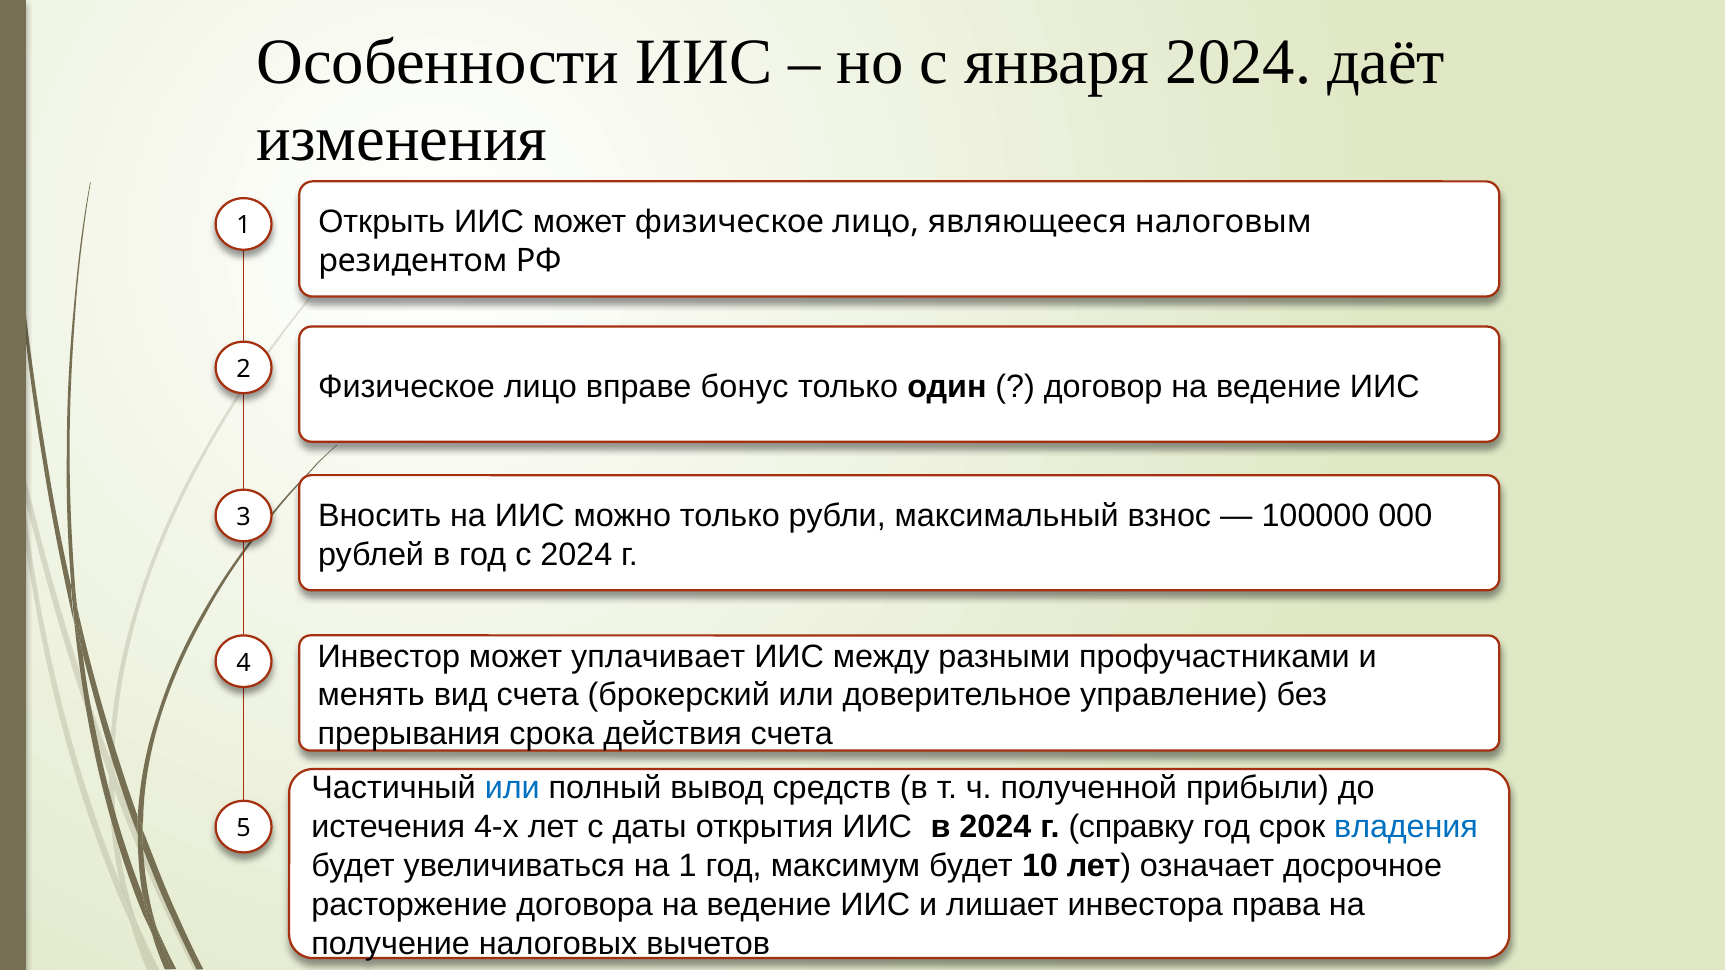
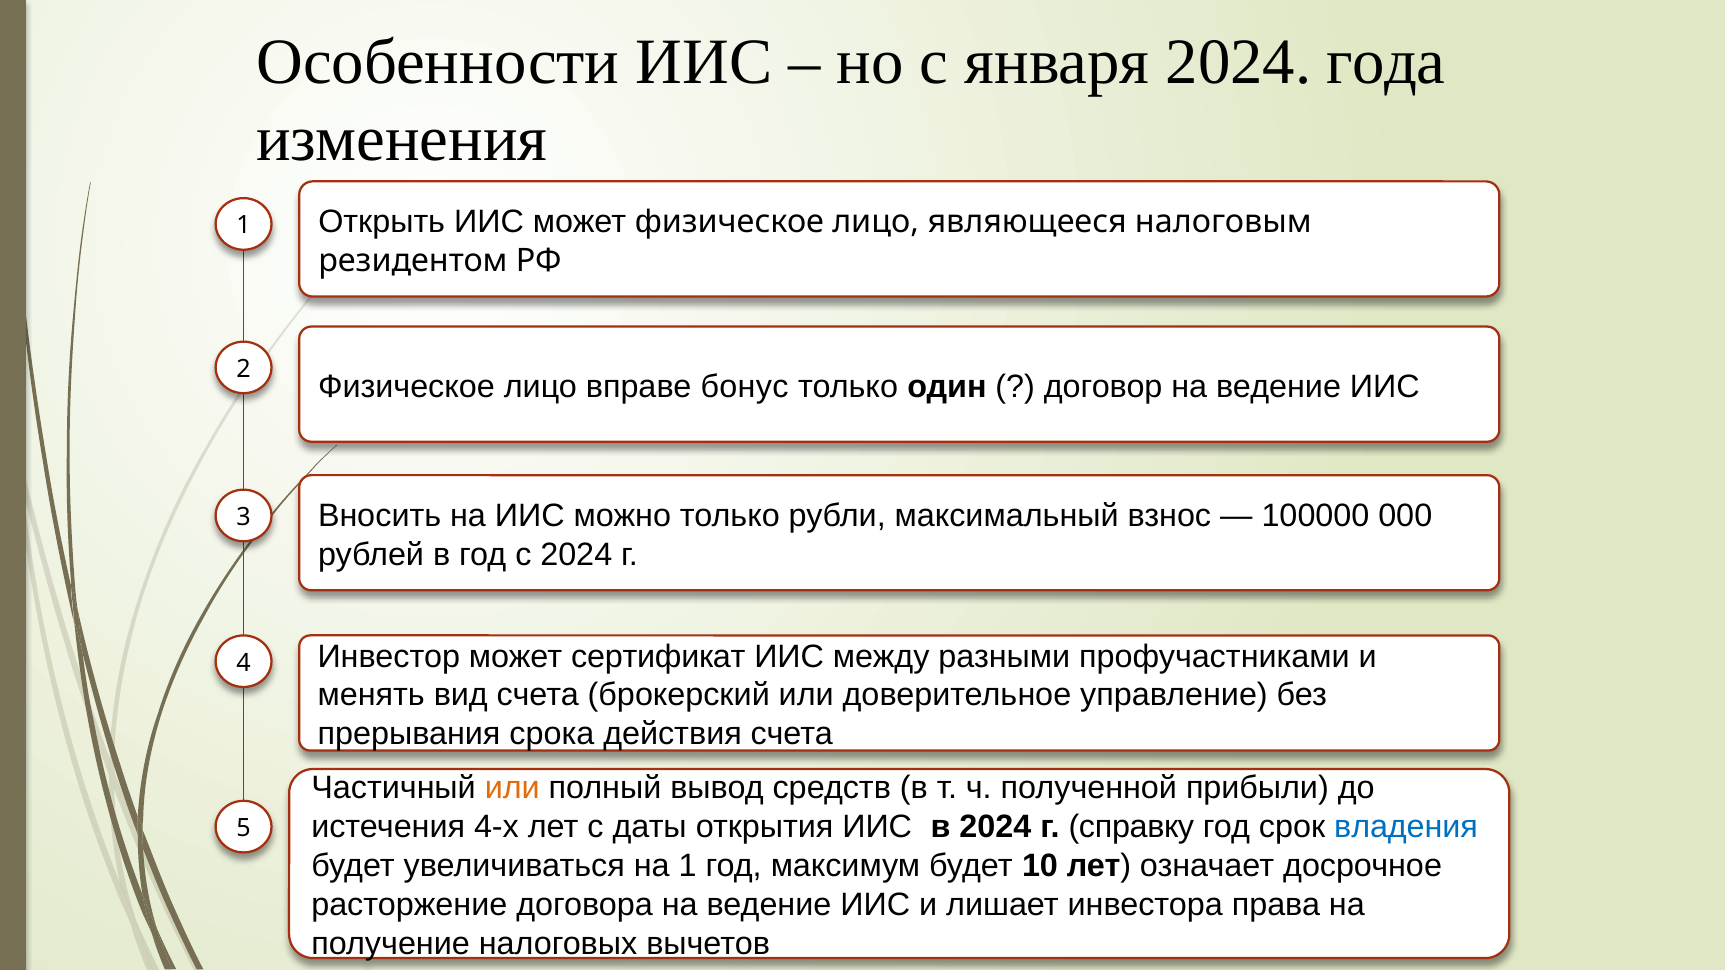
даёт: даёт -> года (1386, 62)
уплачивает: уплачивает -> сертификат (658, 657)
или colour: blue -> orange (512, 788)
